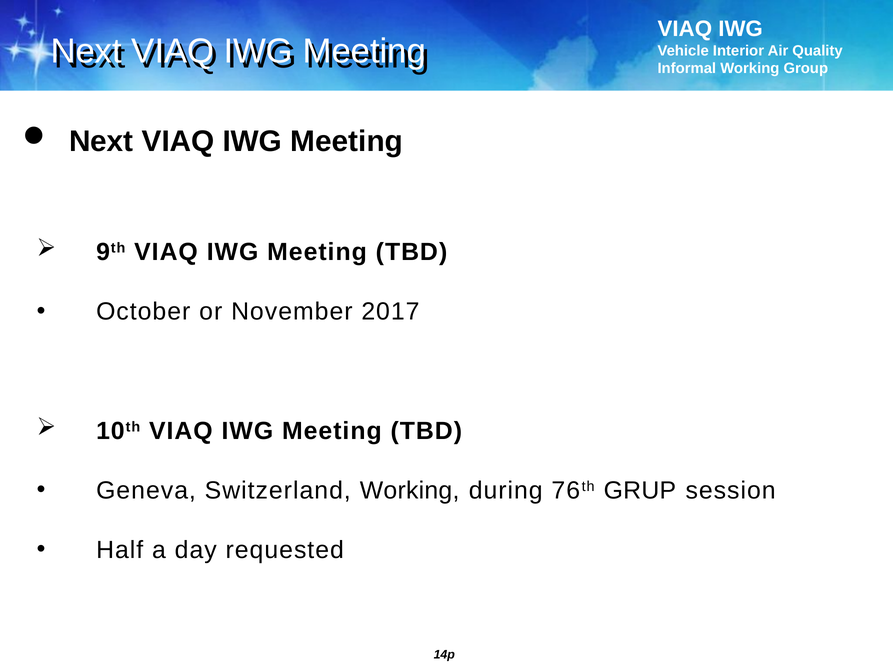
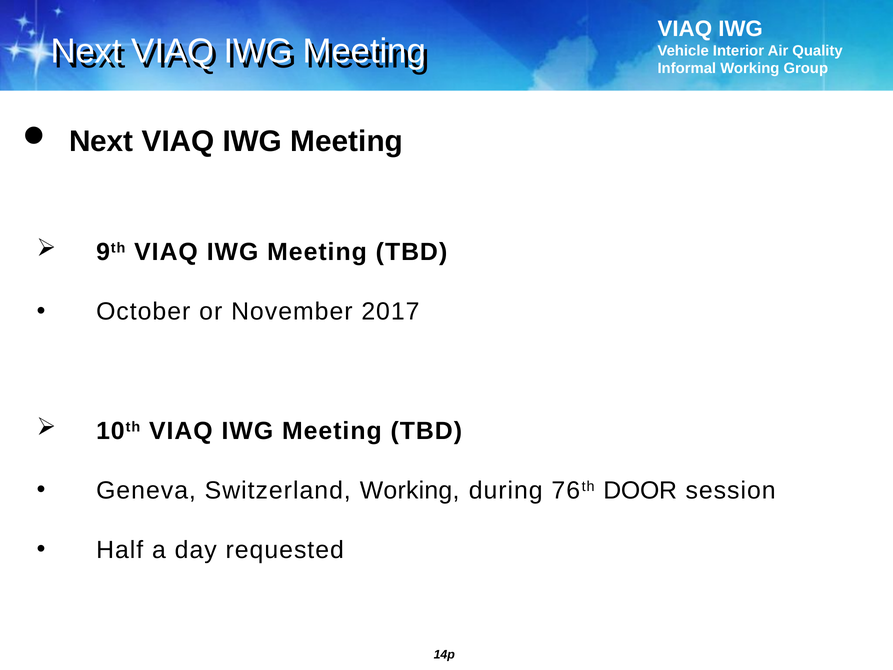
GRUP: GRUP -> DOOR (640, 490)
